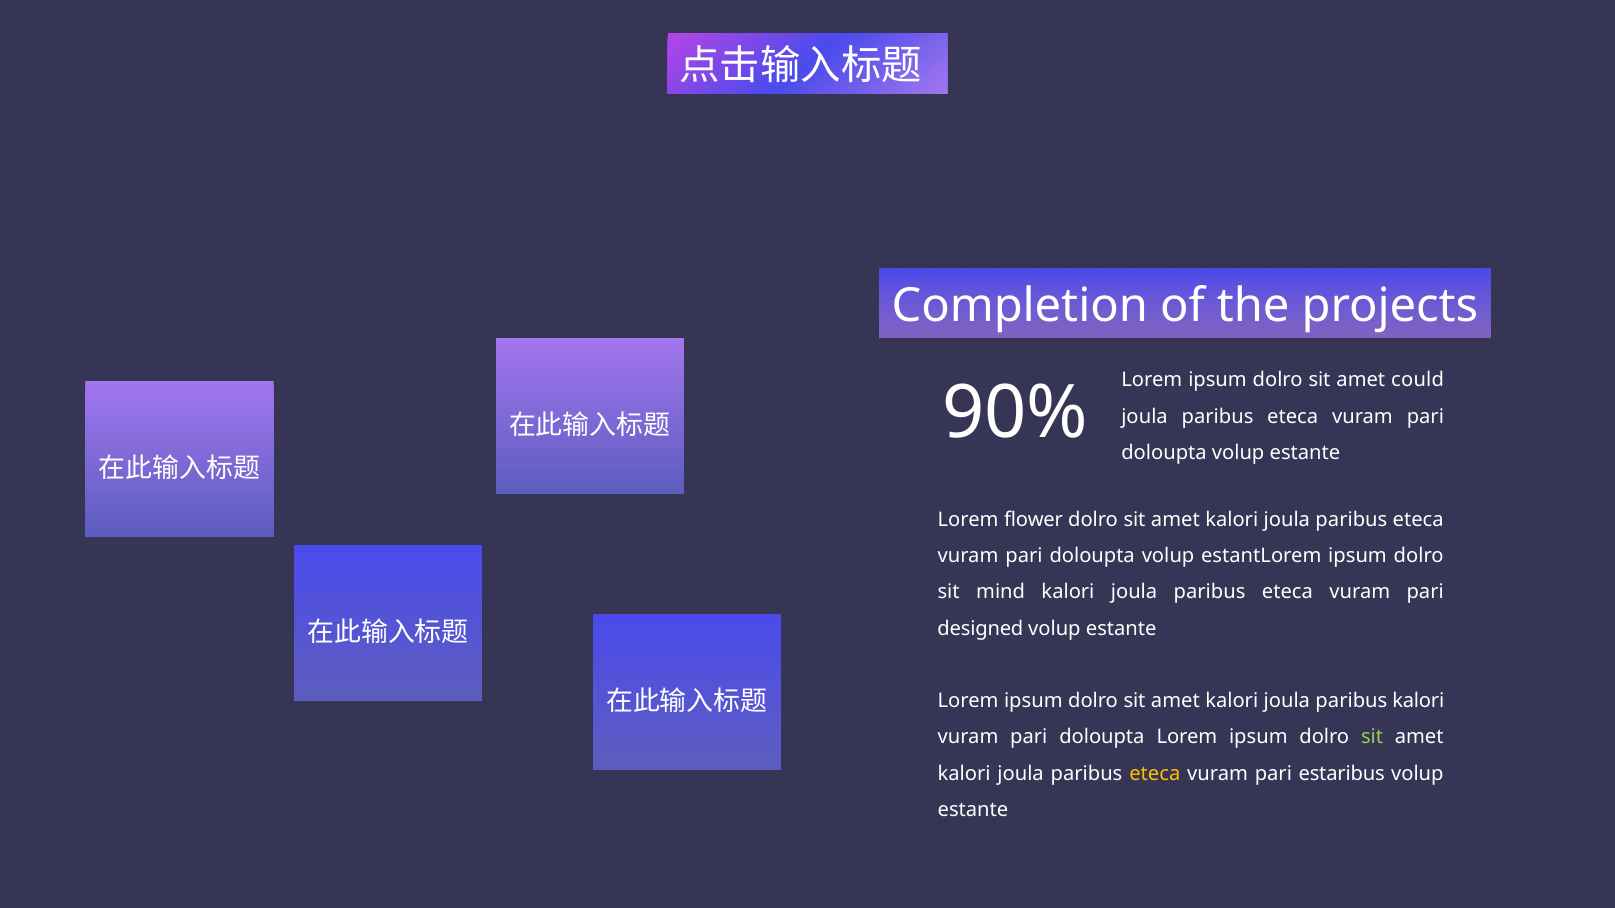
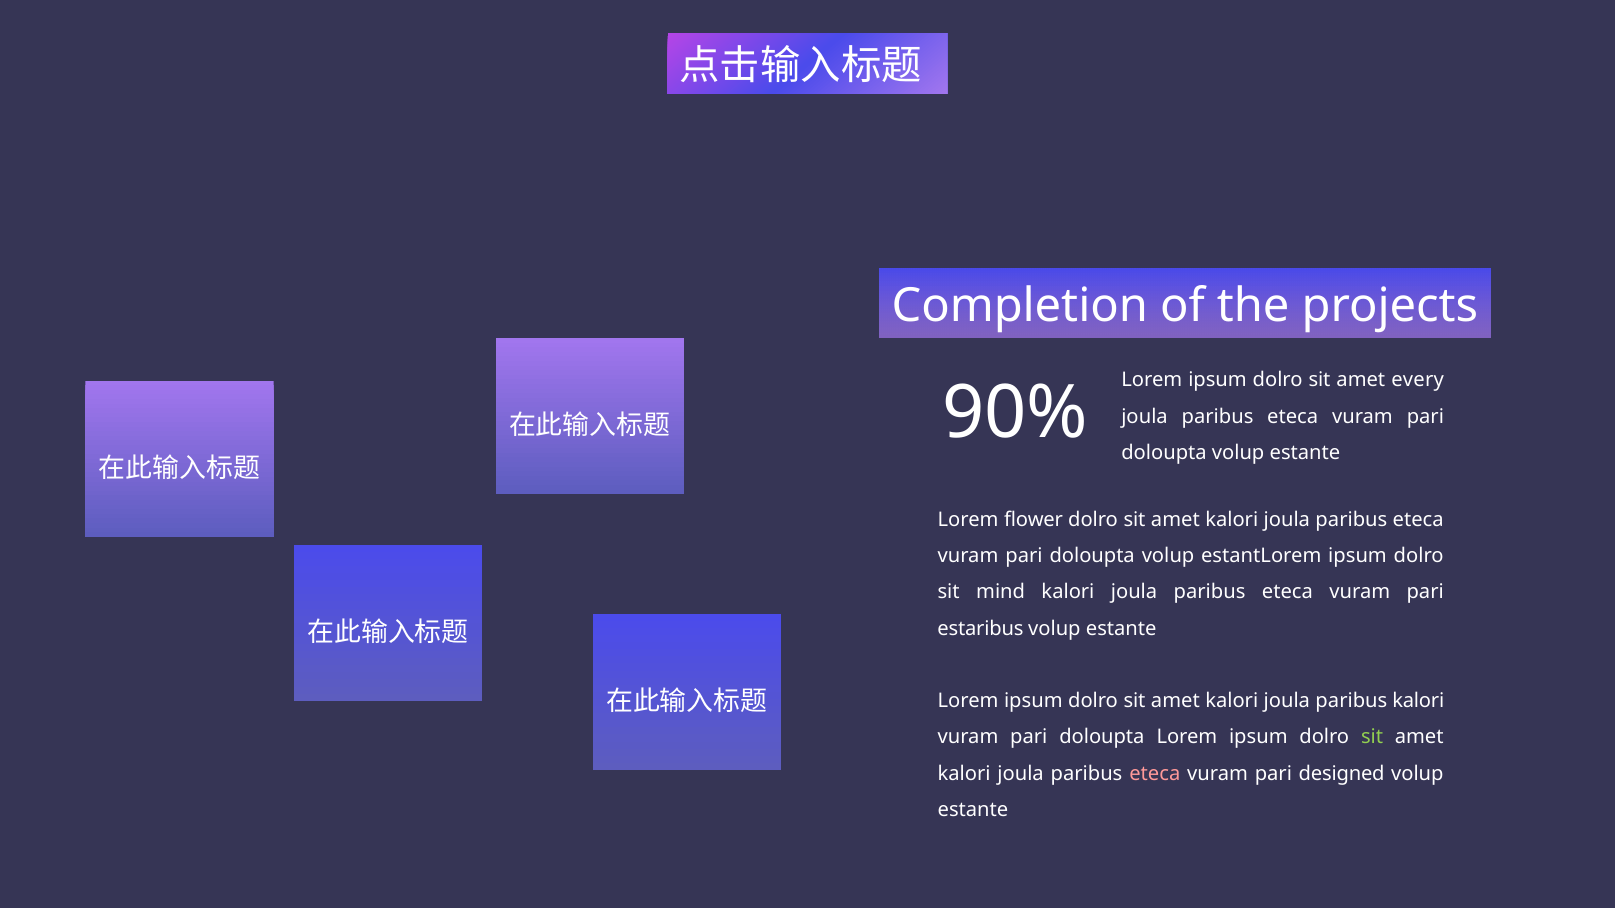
could: could -> every (1418, 380)
designed: designed -> estaribus (980, 629)
eteca colour: yellow -> pink (1155, 774)
estaribus: estaribus -> designed (1342, 774)
